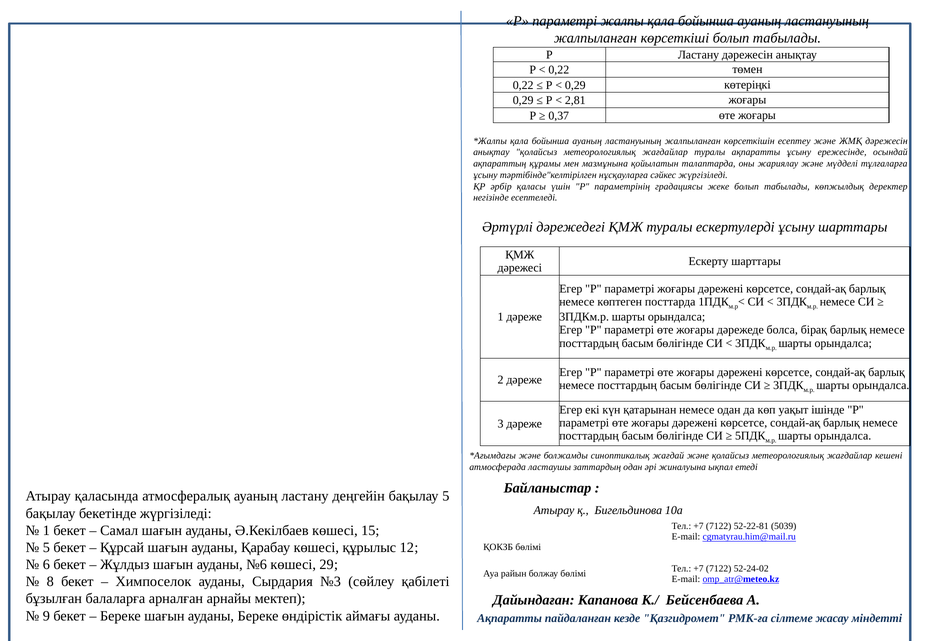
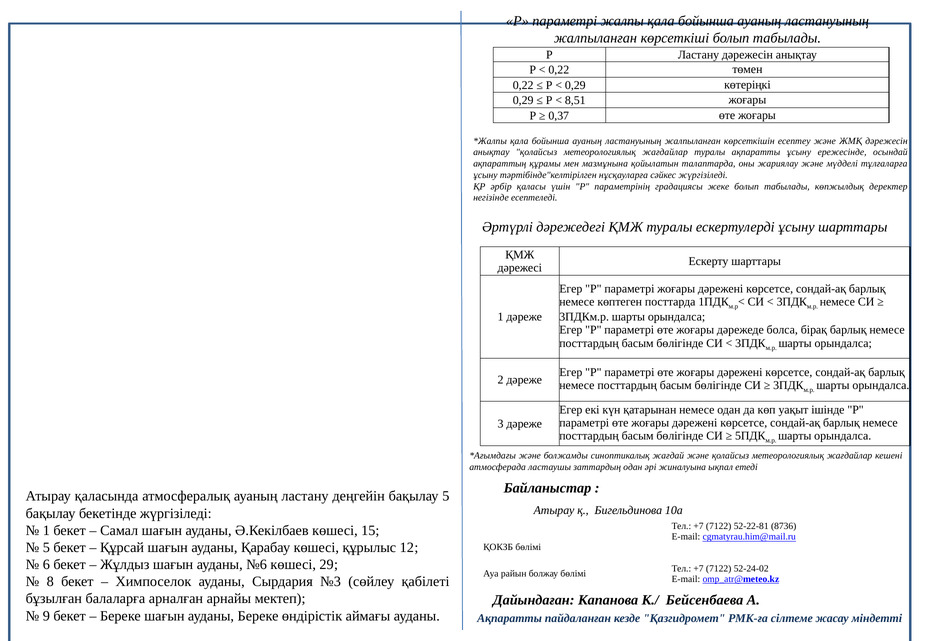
2,81: 2,81 -> 8,51 (575, 100)
5039: 5039 -> 8736 (784, 526)
